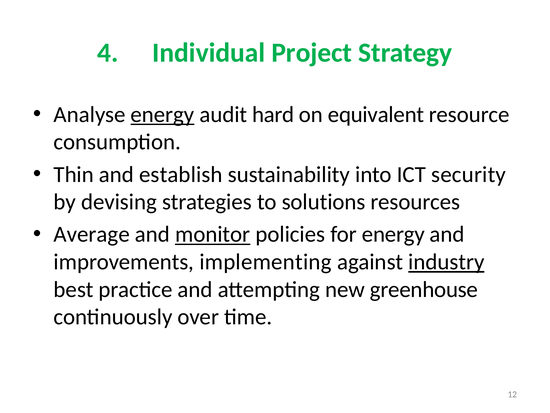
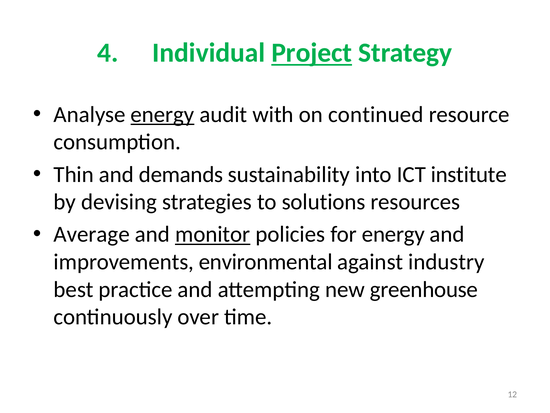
Project underline: none -> present (312, 53)
hard: hard -> with (273, 114)
equivalent: equivalent -> continued (376, 114)
establish: establish -> demands (181, 174)
security: security -> institute (469, 174)
implementing: implementing -> environmental (266, 262)
industry underline: present -> none (446, 262)
